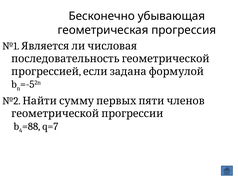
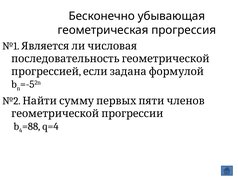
q=7: q=7 -> q=4 (50, 126)
